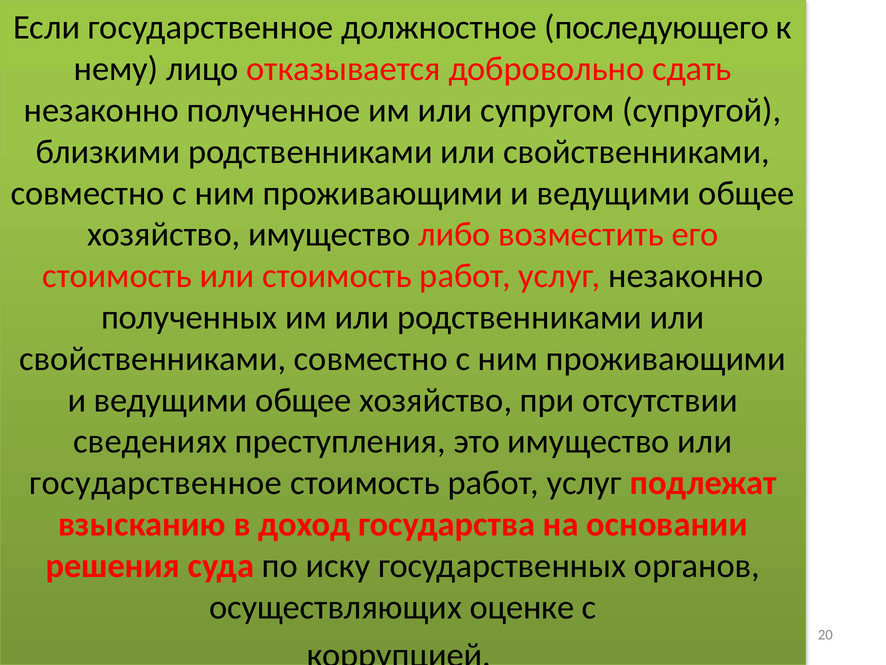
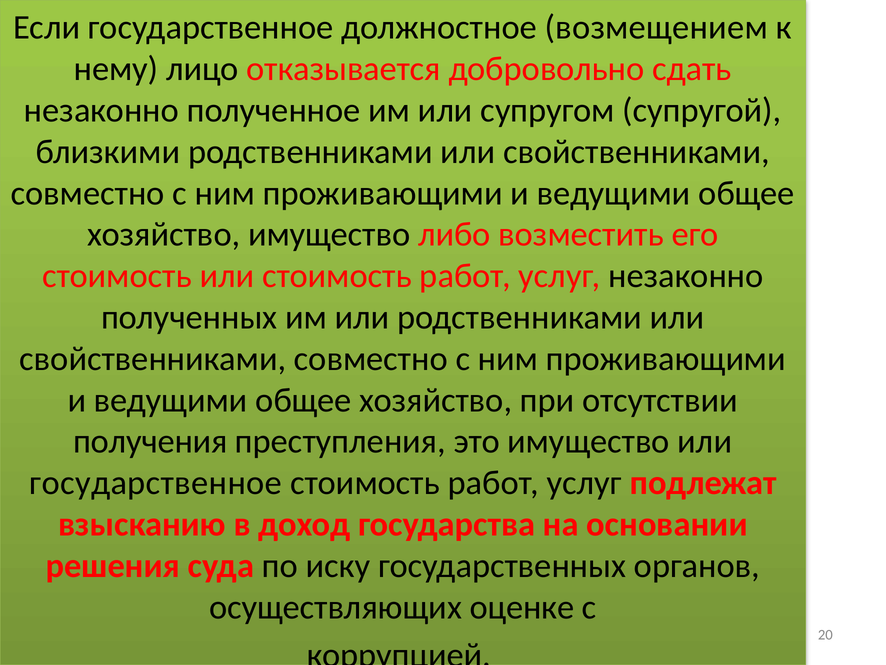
последующего: последующего -> возмещением (656, 28)
сведениях: сведениях -> получения (150, 441)
